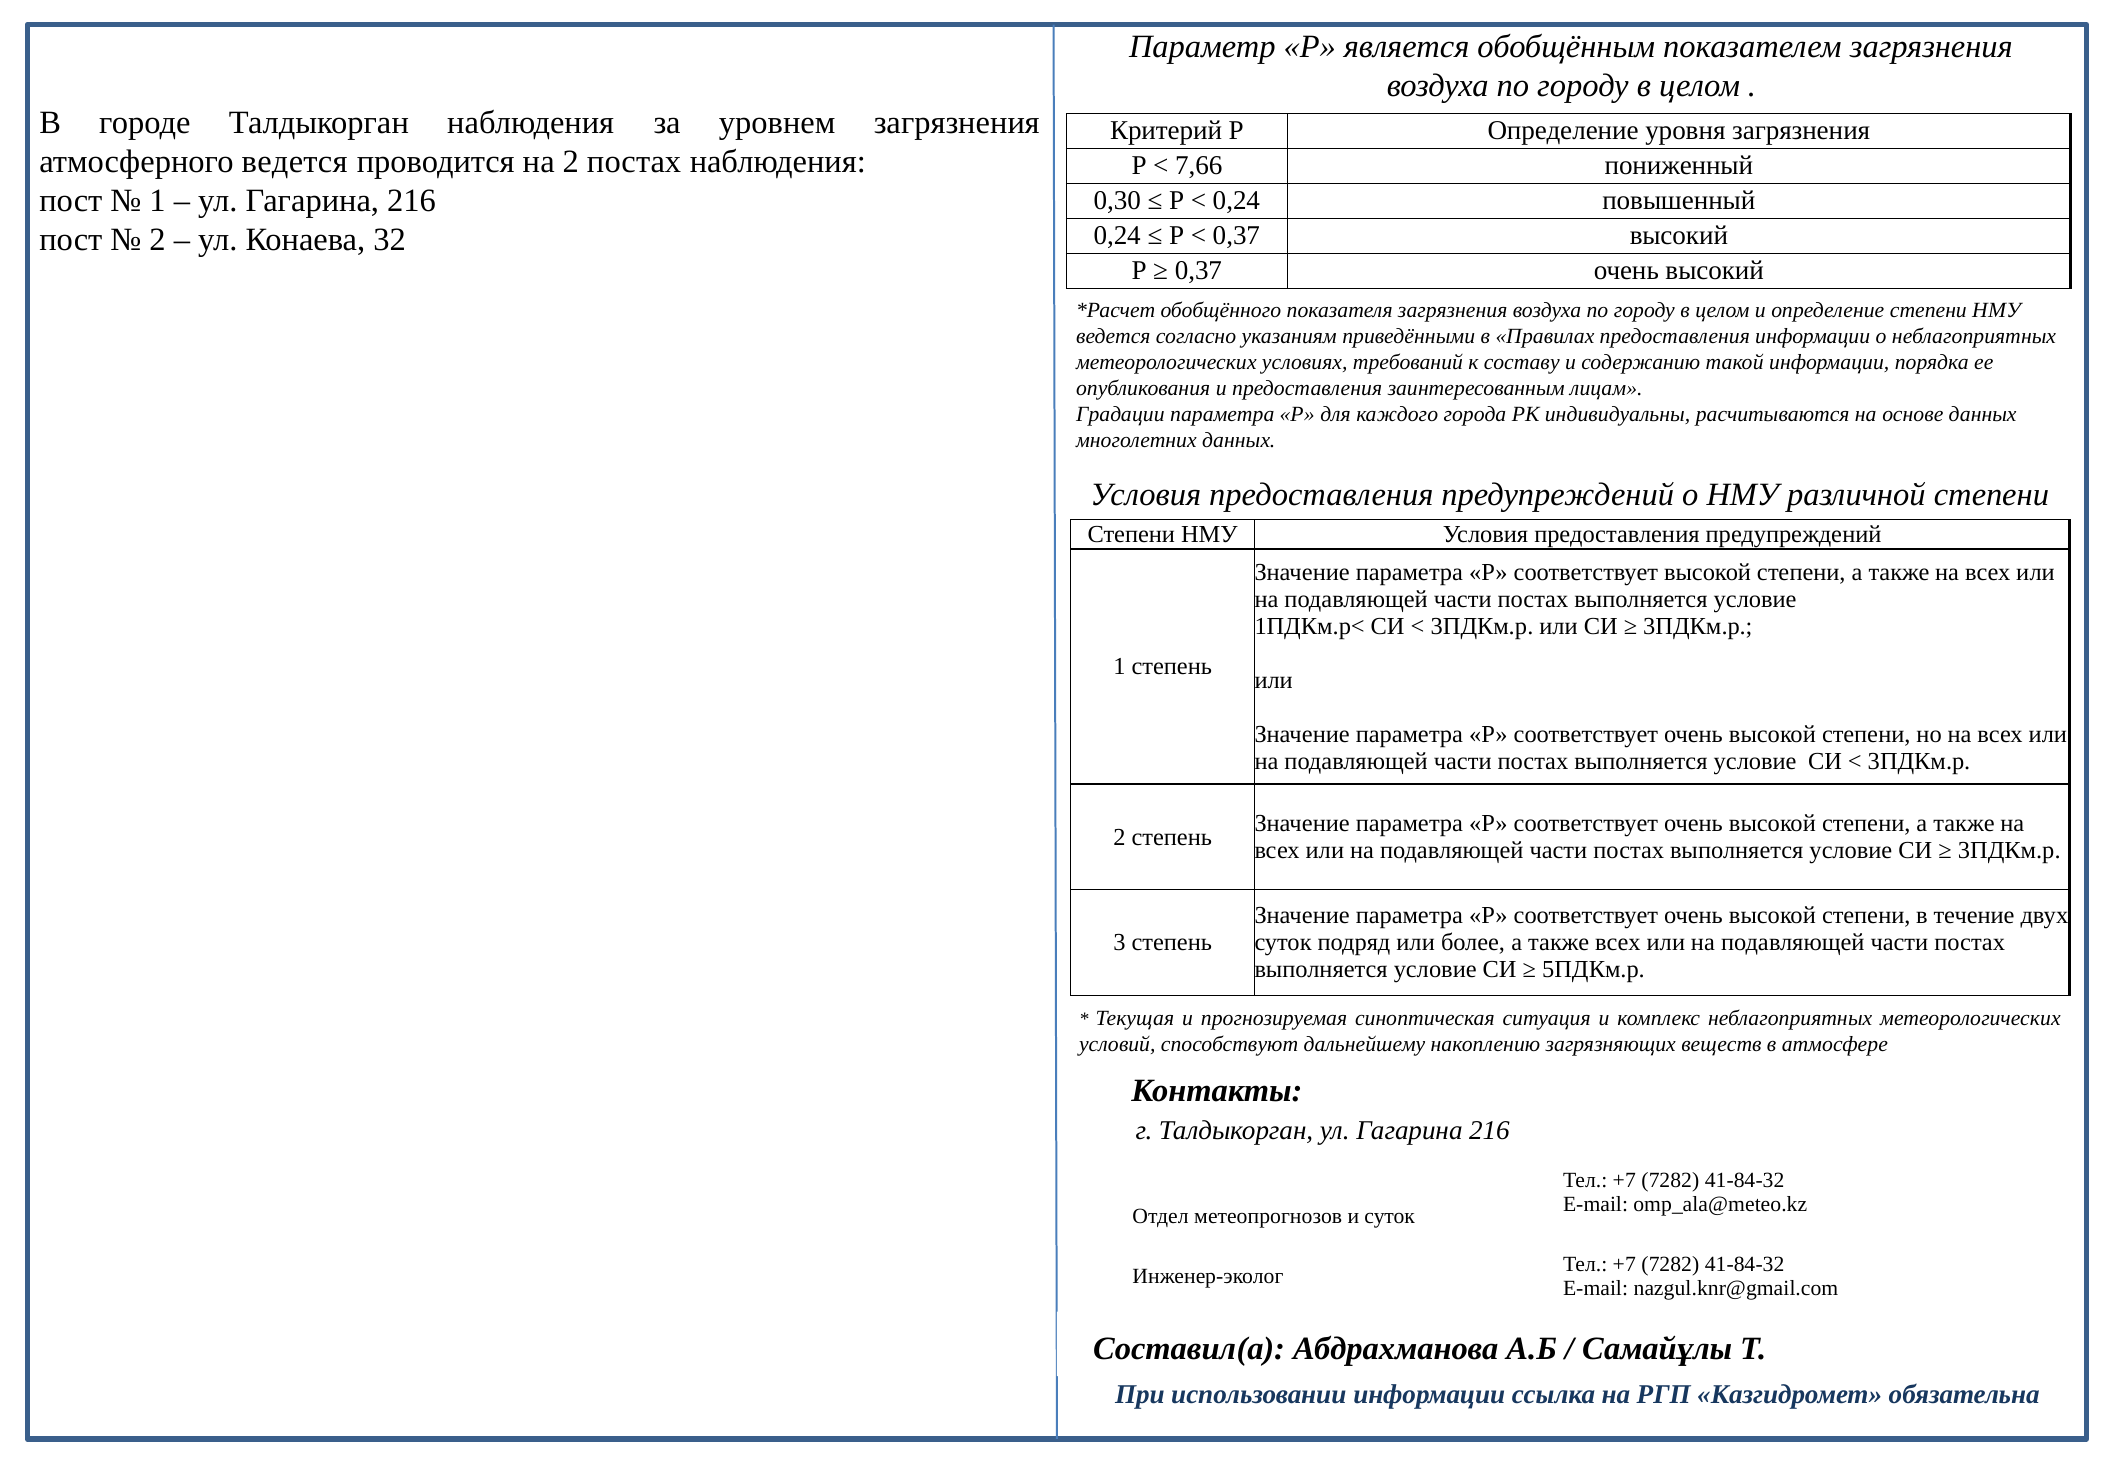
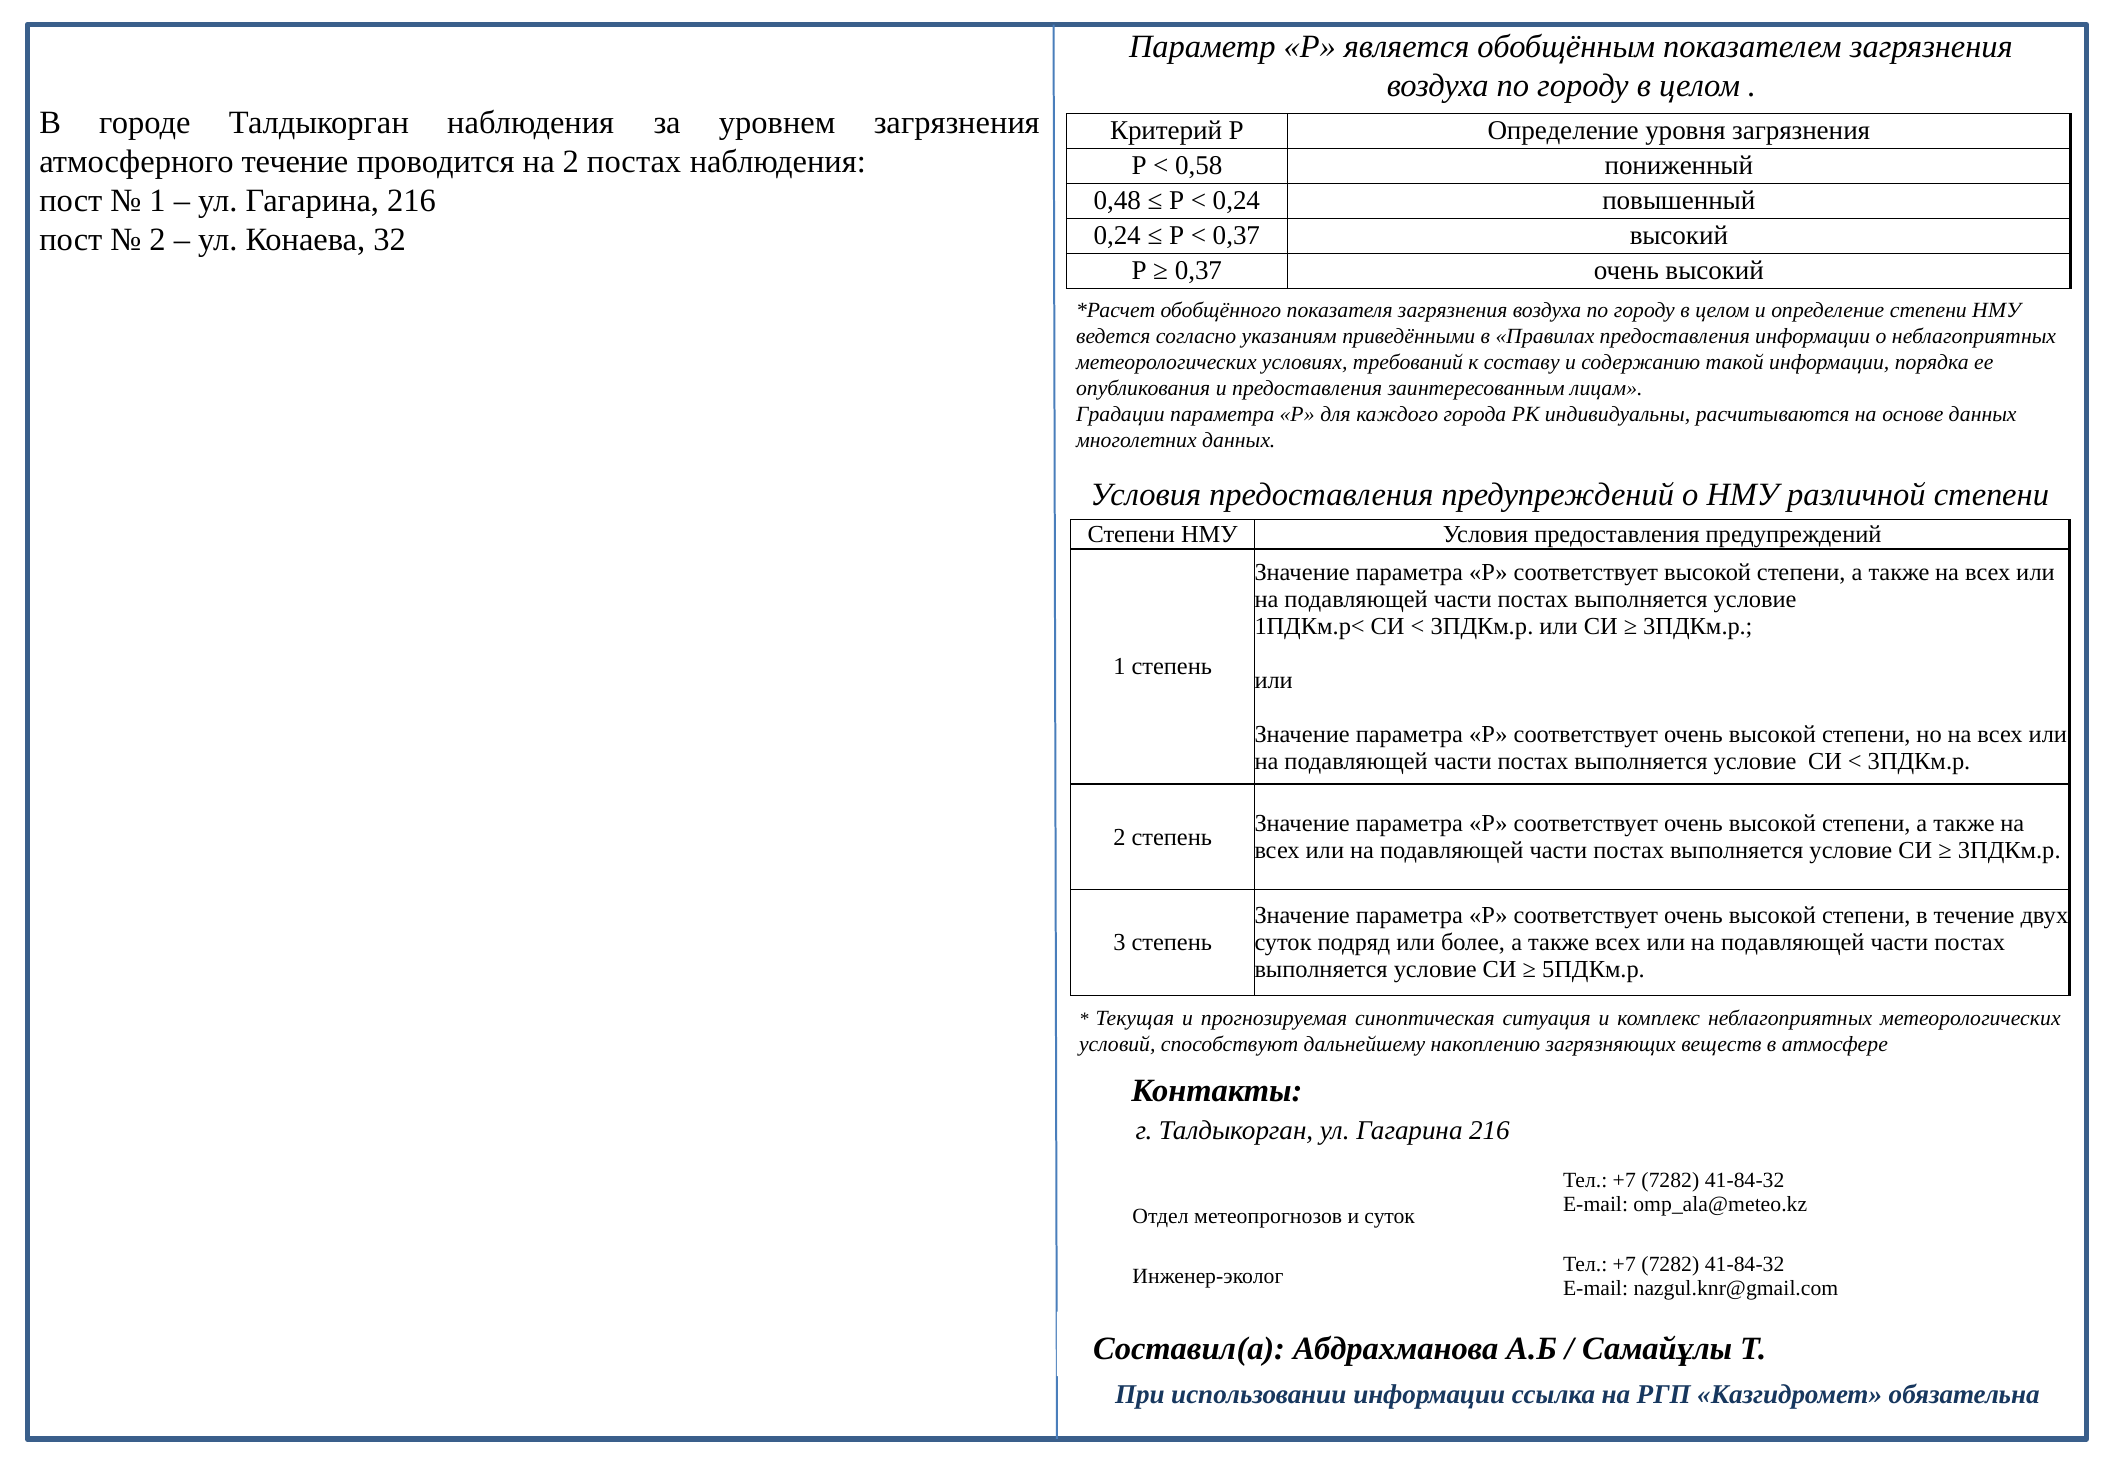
атмосферного ведется: ведется -> течение (295, 162)
7,66: 7,66 -> 0,58 (1199, 166)
0,30: 0,30 -> 0,48 (1117, 201)
